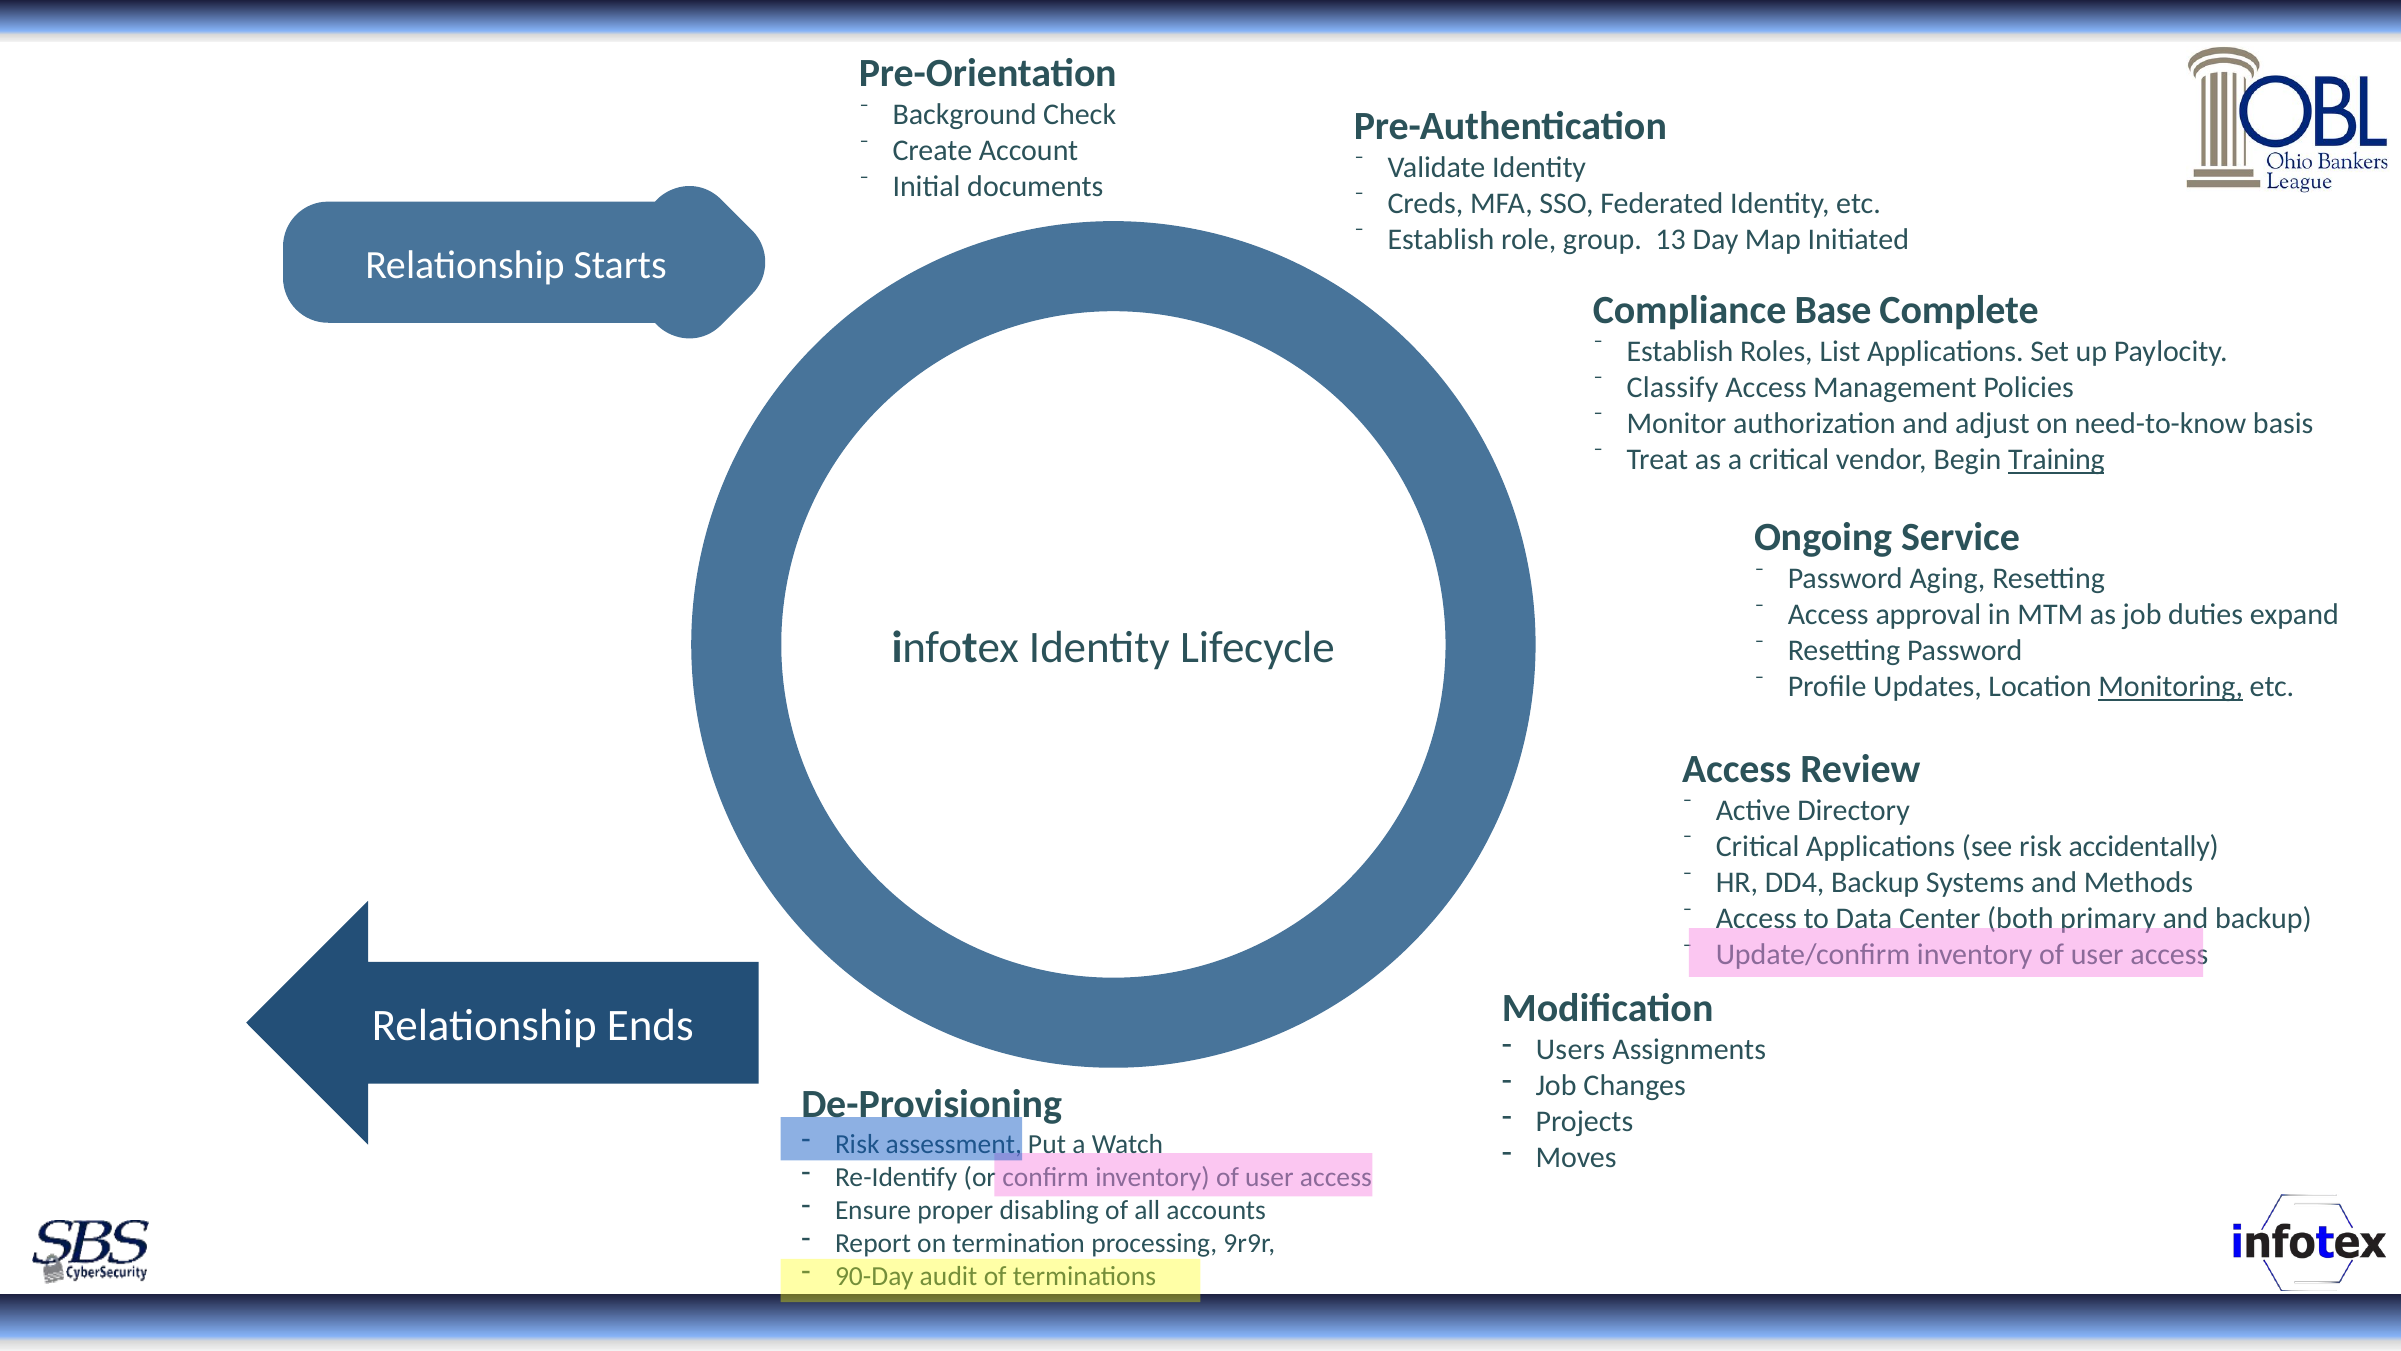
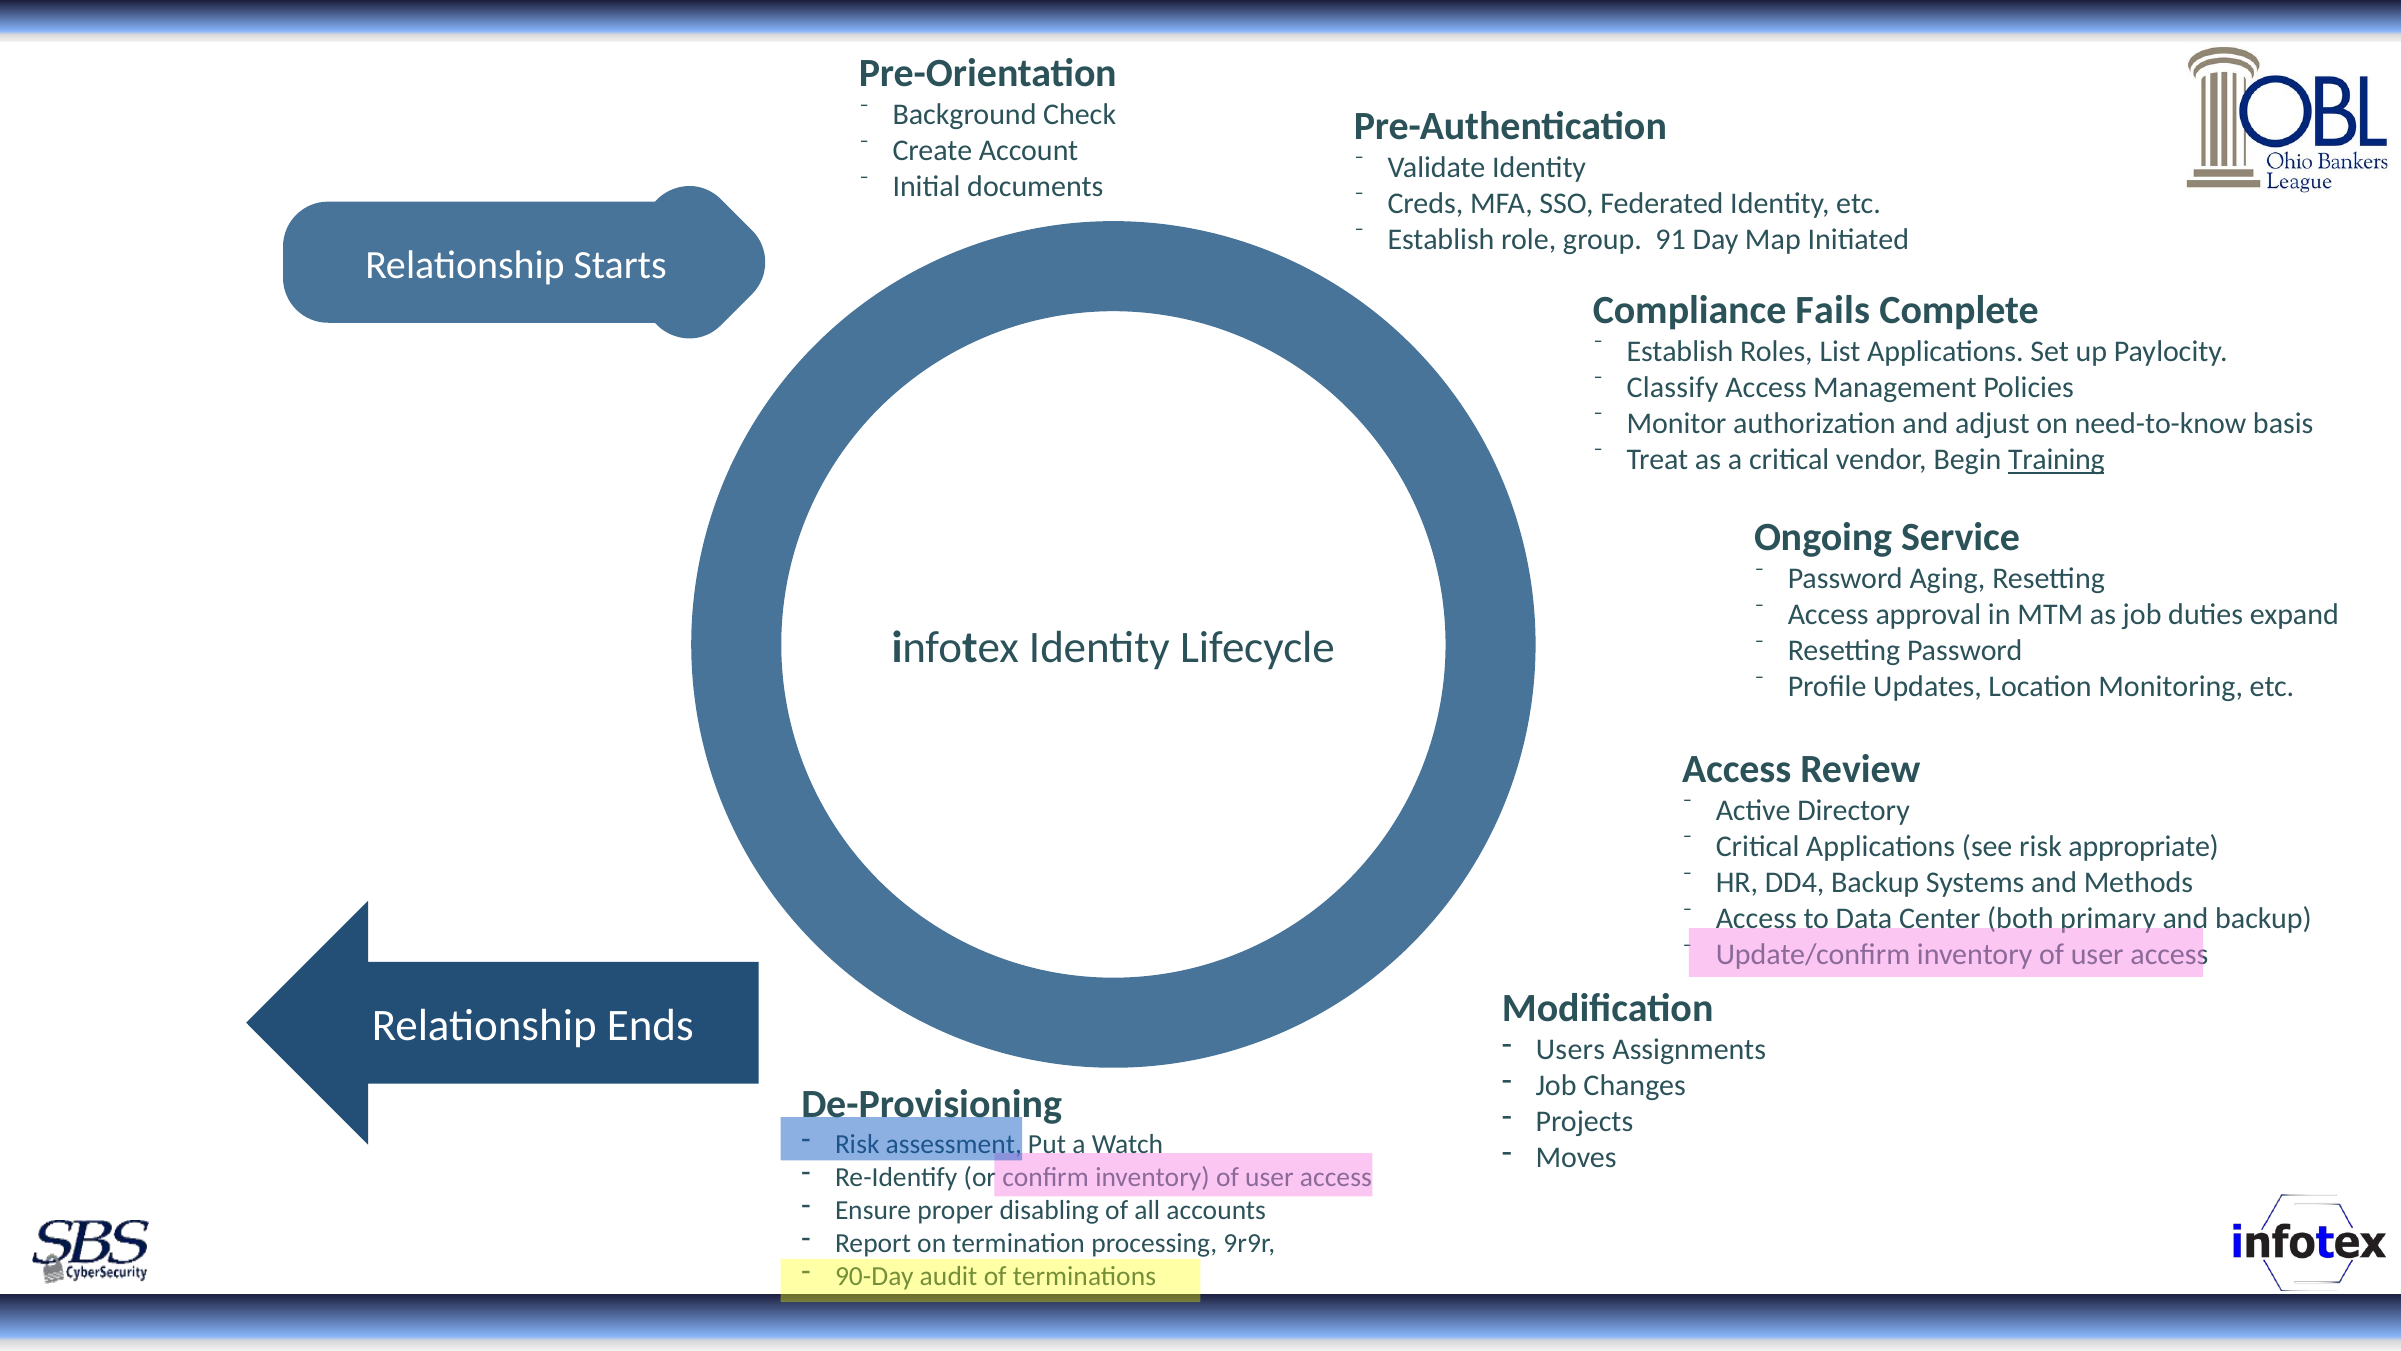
13: 13 -> 91 (1671, 240)
Base: Base -> Fails (1833, 310)
Monitoring underline: present -> none (2171, 687)
accidentally: accidentally -> appropriate (2144, 847)
